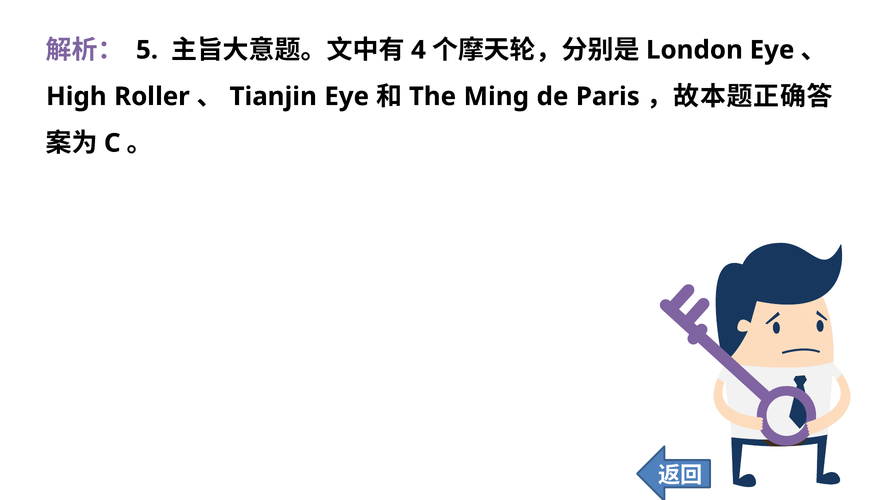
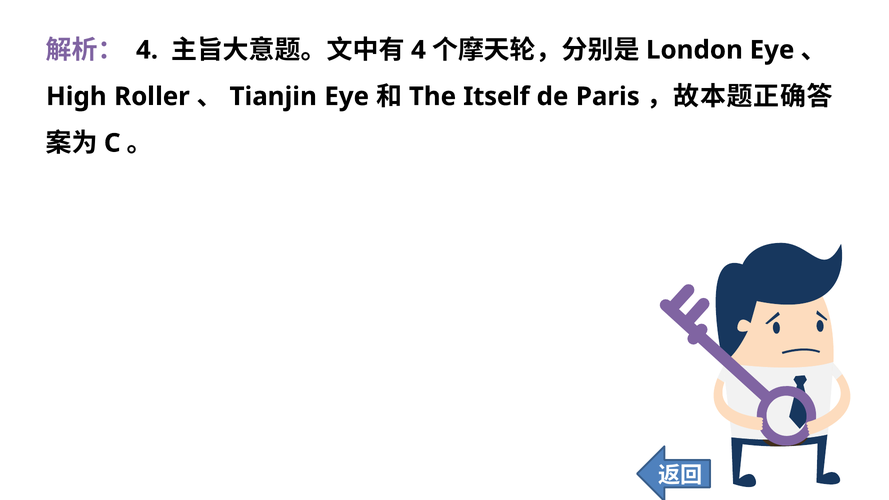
5: 5 -> 4 (147, 50)
Ming: Ming -> Itself (496, 97)
